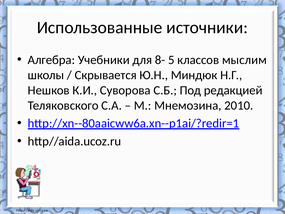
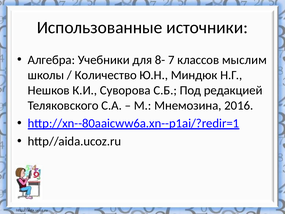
5: 5 -> 7 (171, 60)
Скрывается: Скрывается -> Количество (106, 75)
2010: 2010 -> 2016 (239, 105)
